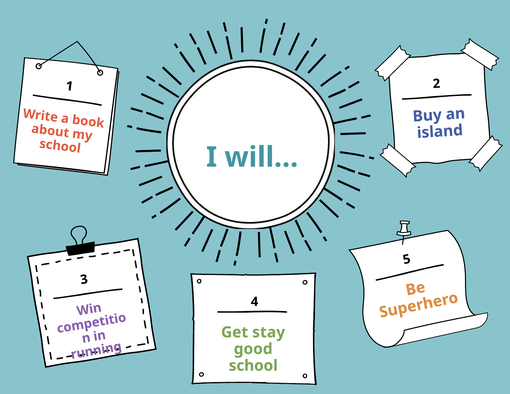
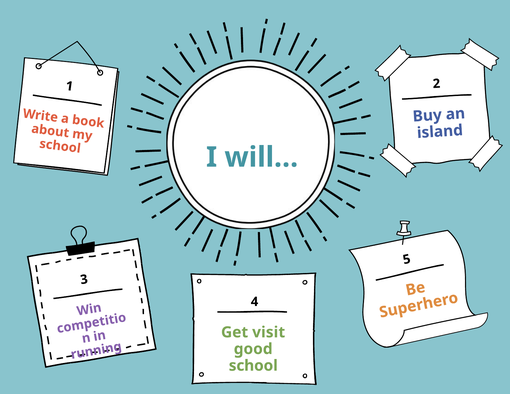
stay: stay -> visit (269, 332)
